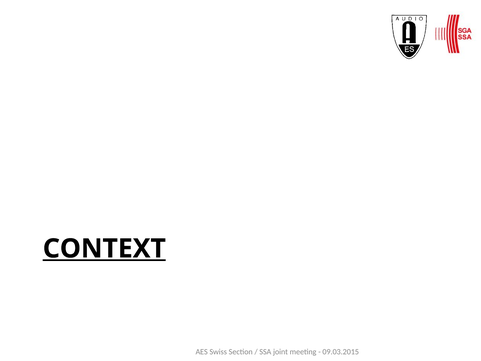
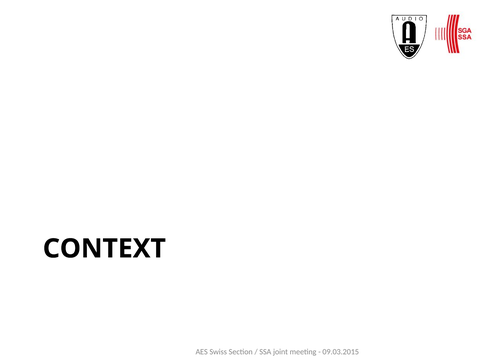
CONTEXT underline: present -> none (104, 248)
